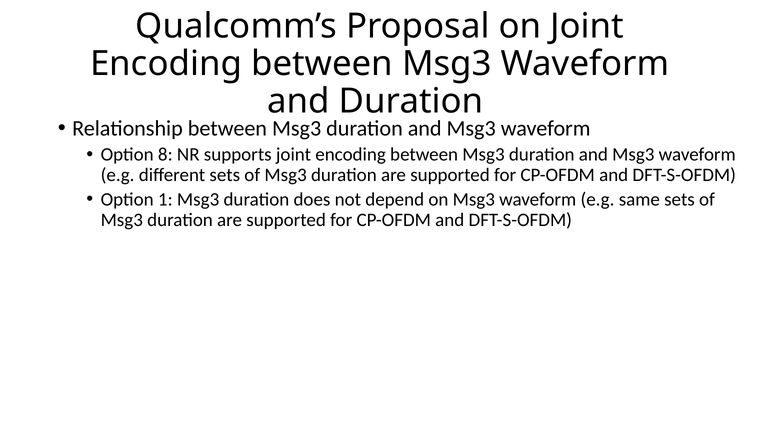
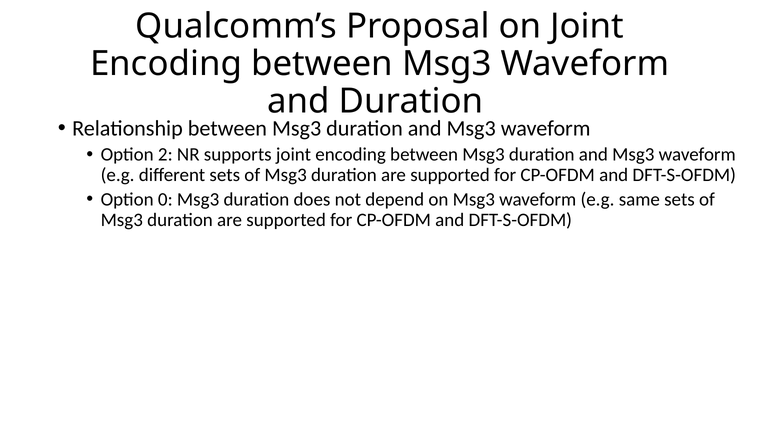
8: 8 -> 2 (165, 155)
1: 1 -> 0 (165, 200)
